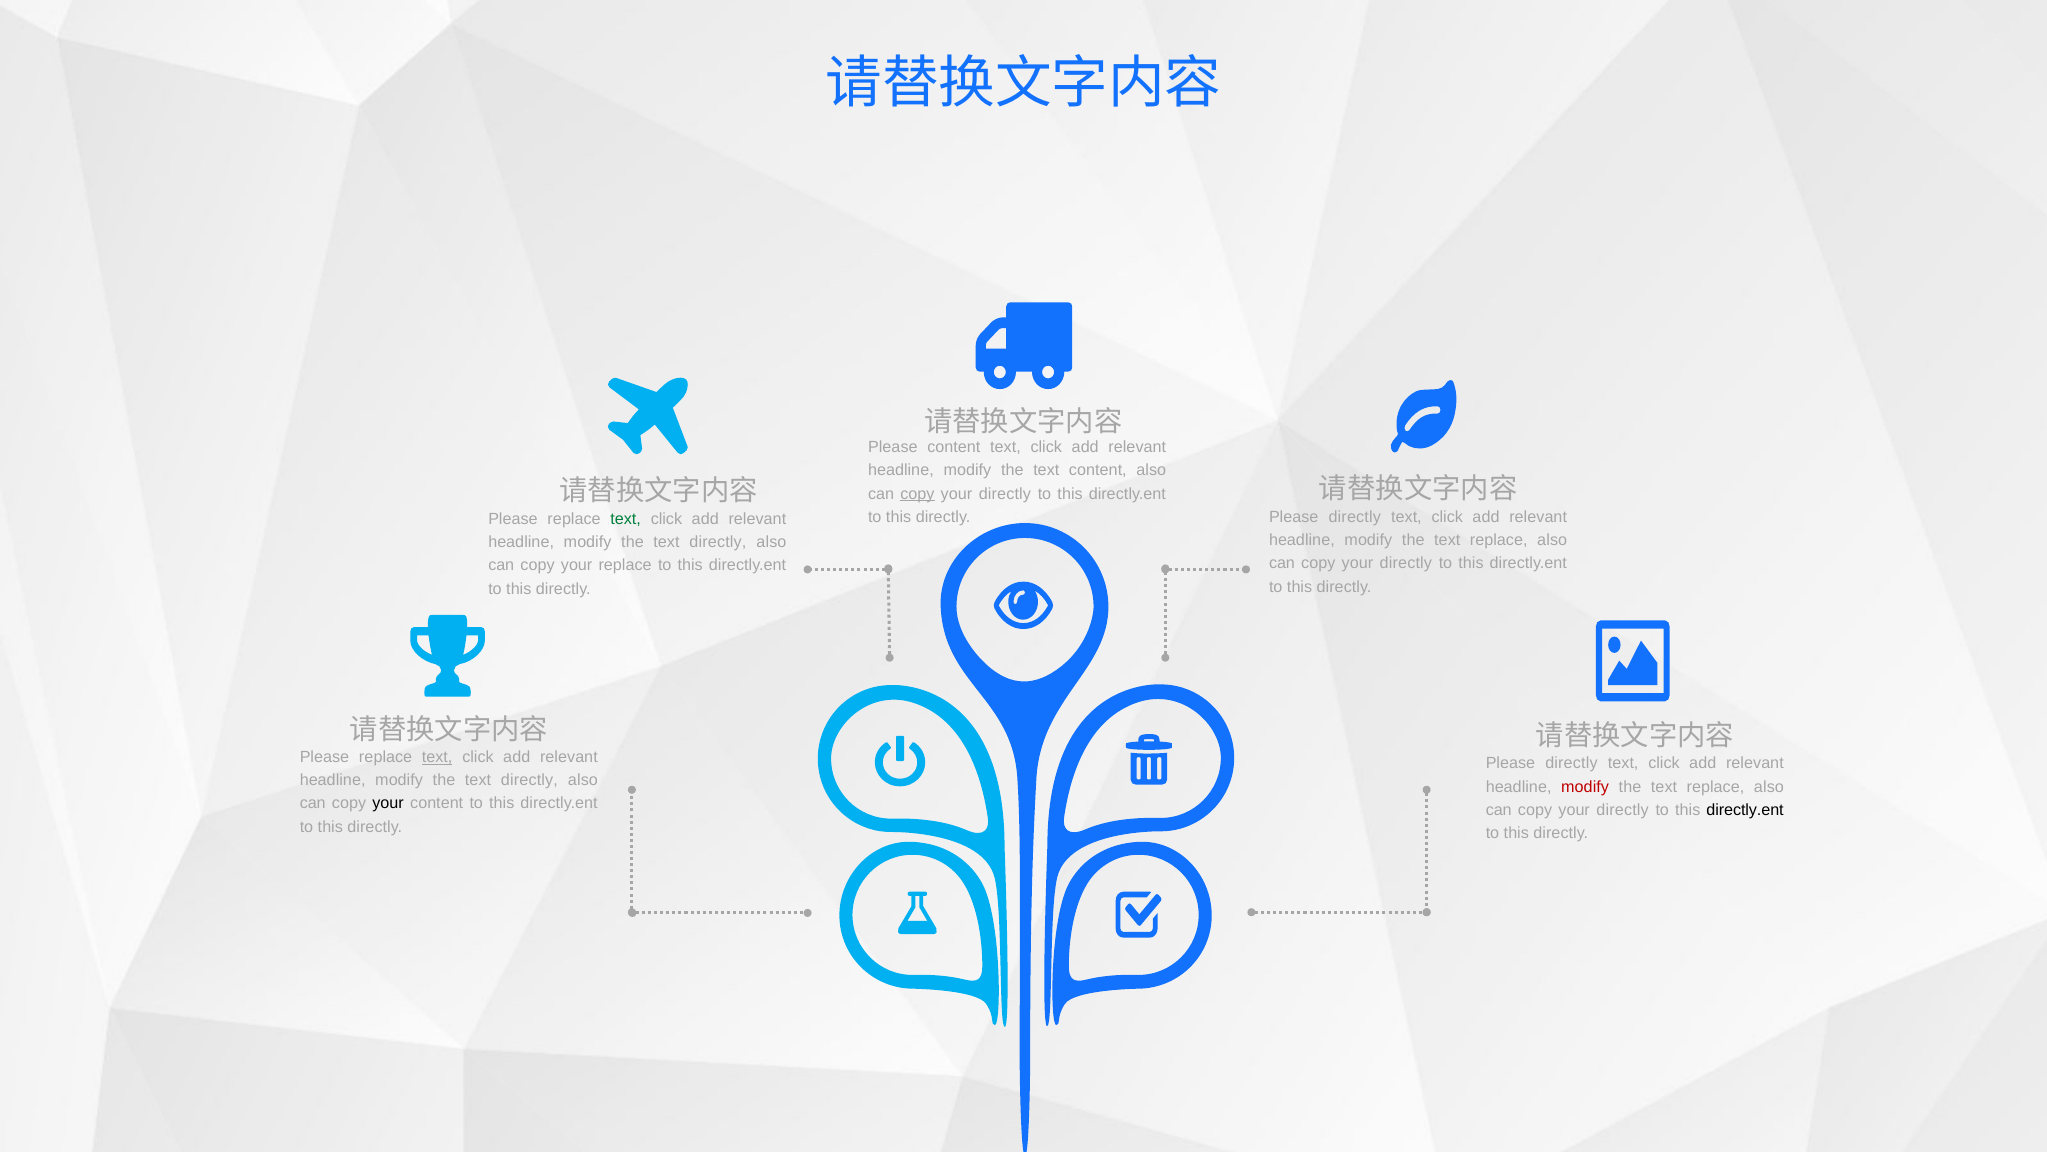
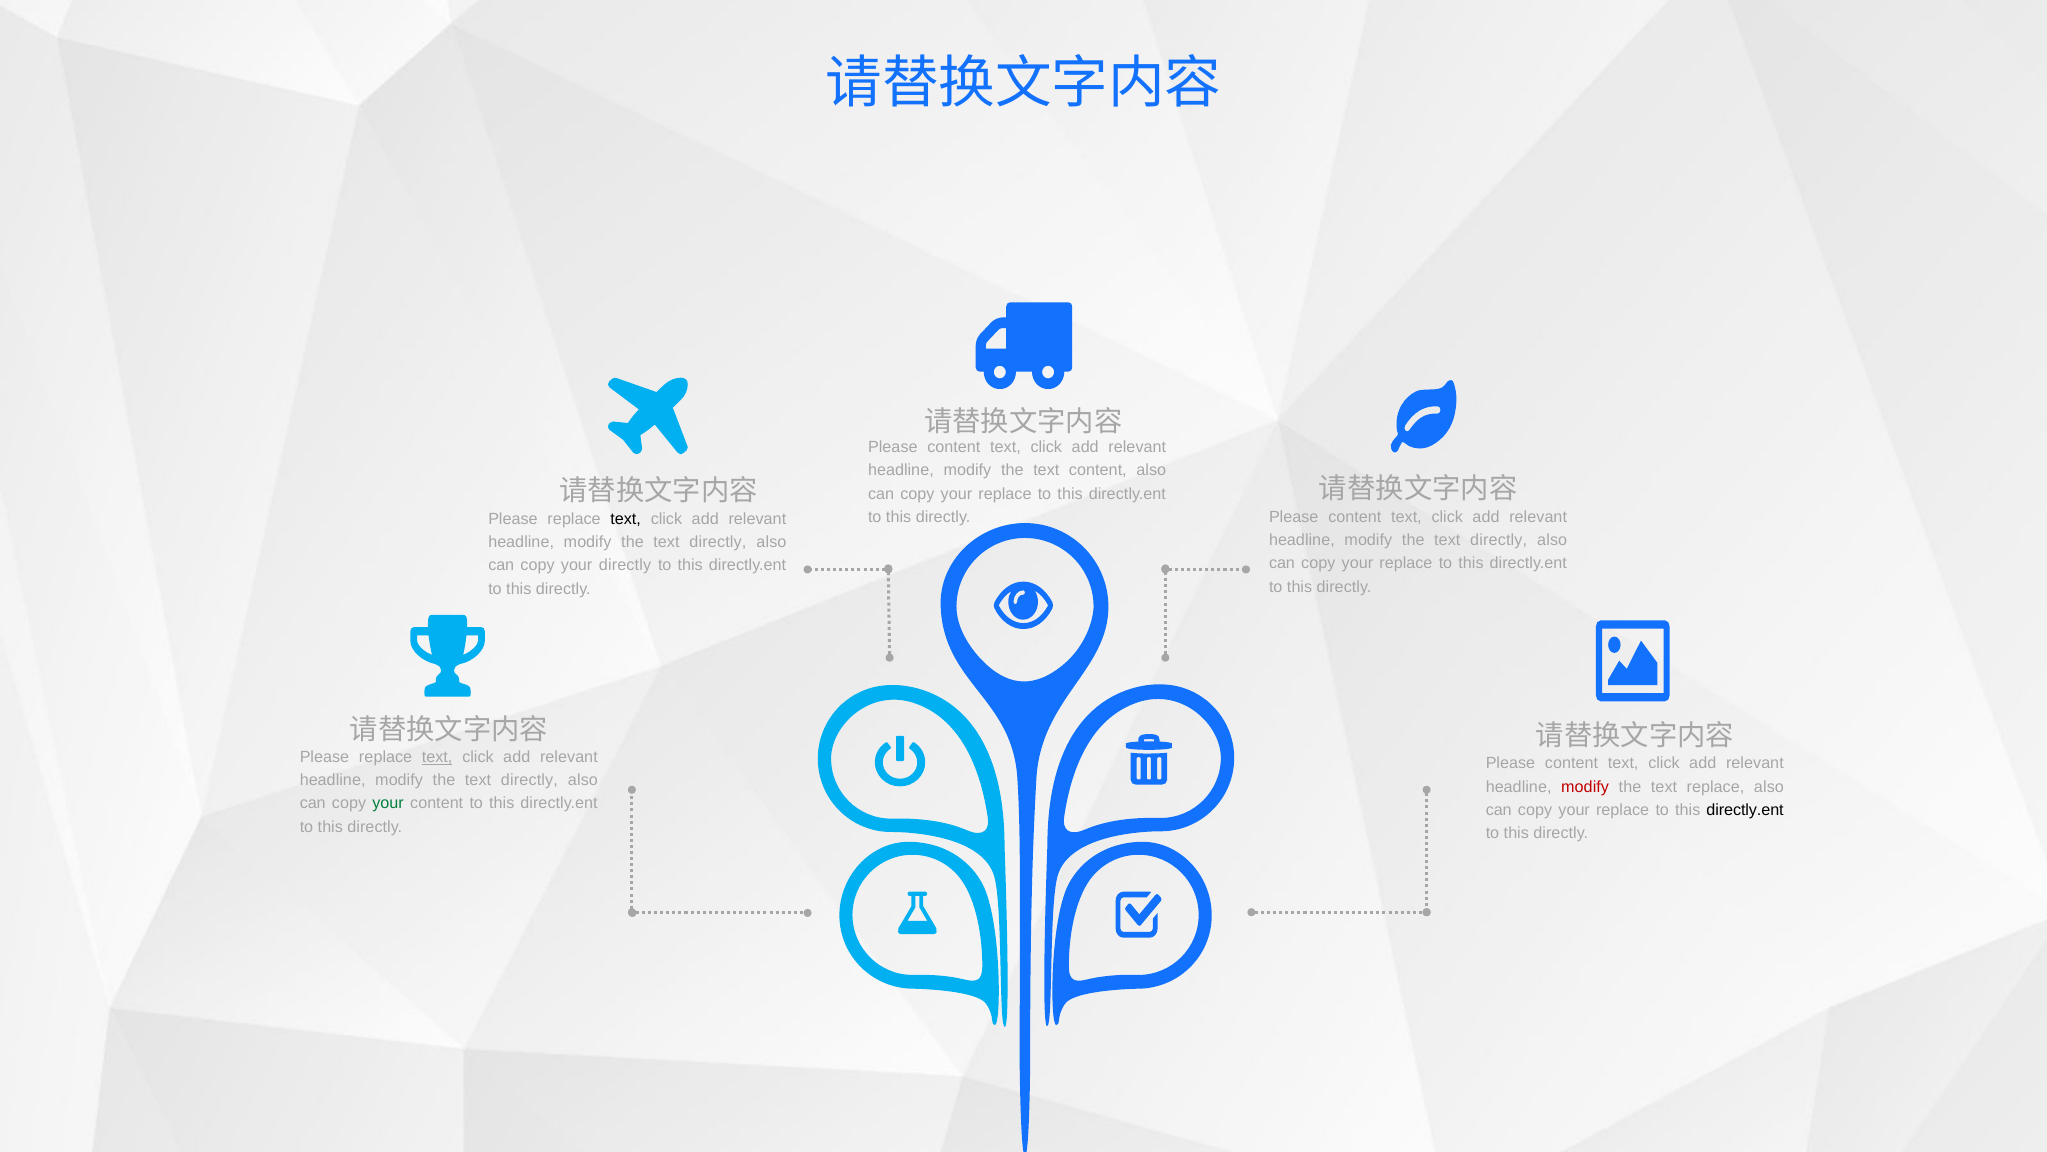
copy underline: present -> none (917, 493)
directly: directly -> replace (1005, 493)
directly: directly -> content (1355, 517)
text colour: green -> black (626, 519)
replace: replace -> directly (1499, 540)
directly: directly -> replace (1406, 563)
your replace: replace -> directly (625, 565)
directly: directly -> content (1572, 763)
your colour: black -> green (388, 803)
directly: directly -> replace (1623, 809)
